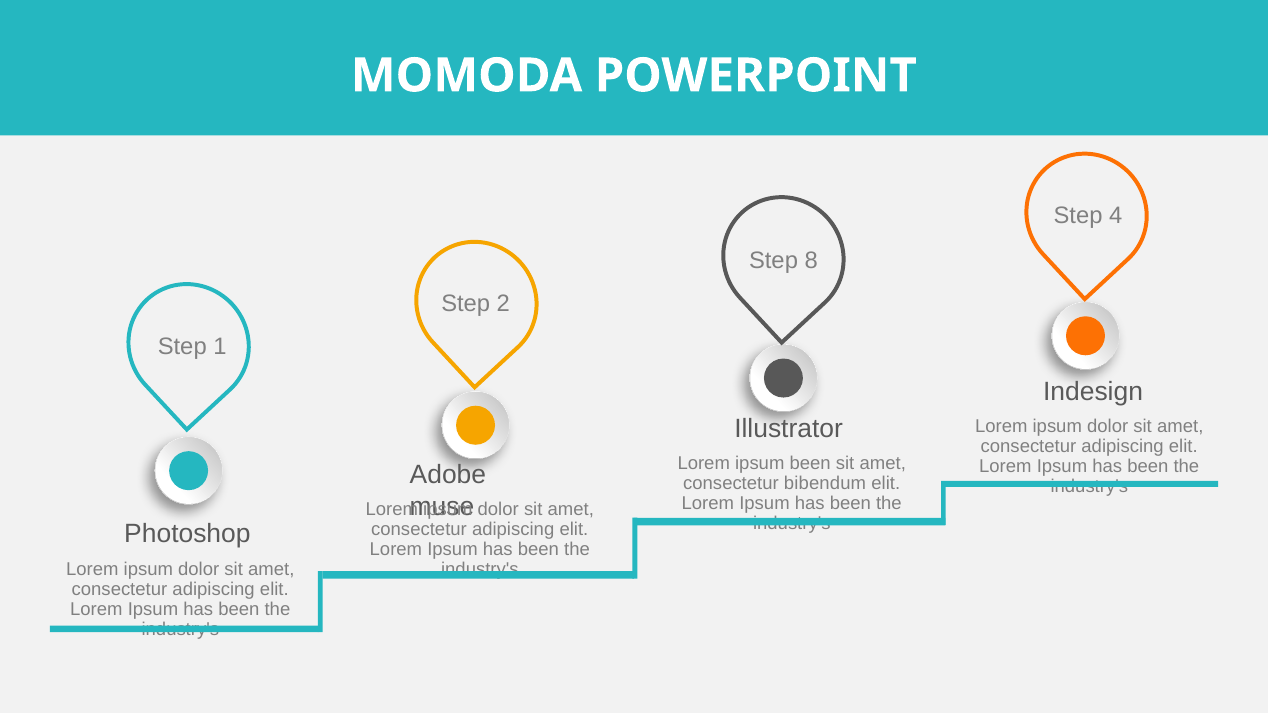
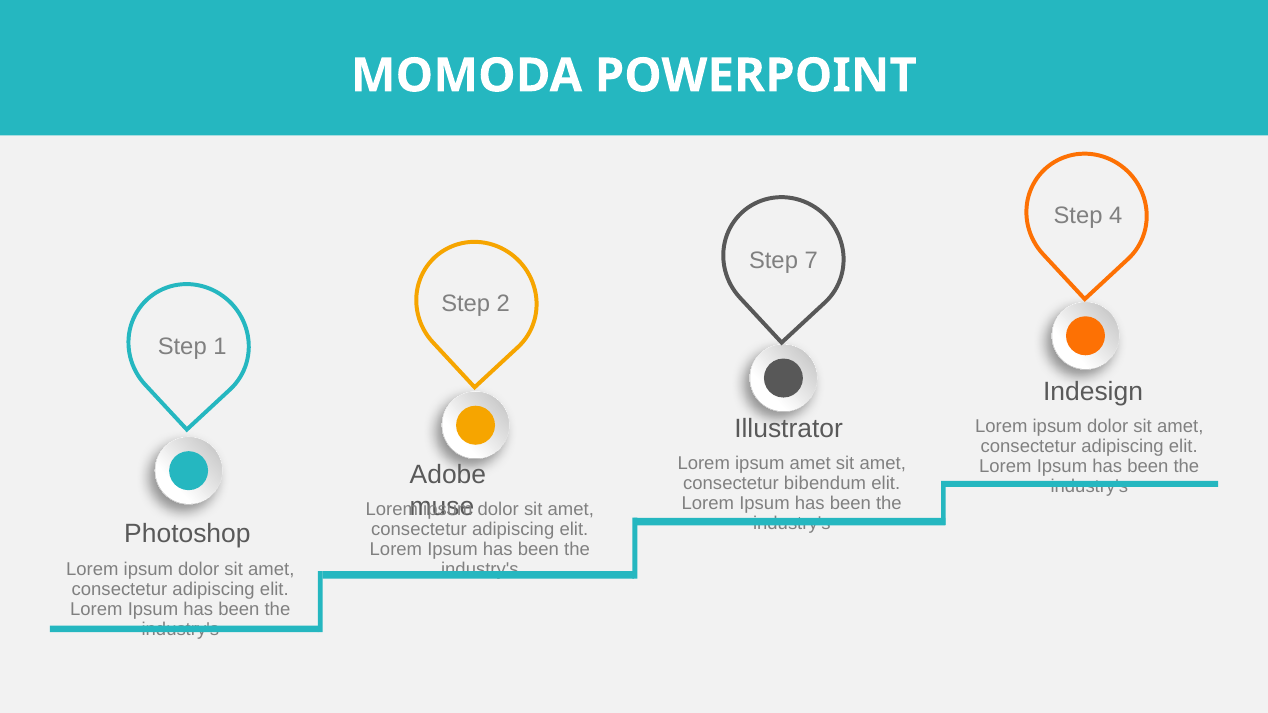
8: 8 -> 7 (811, 261)
ipsum been: been -> amet (810, 464)
